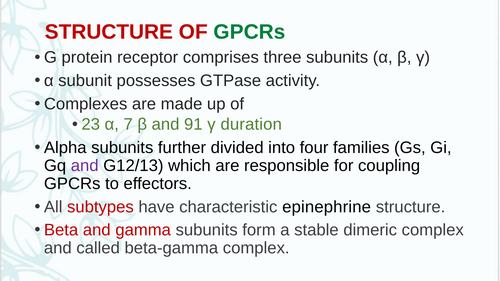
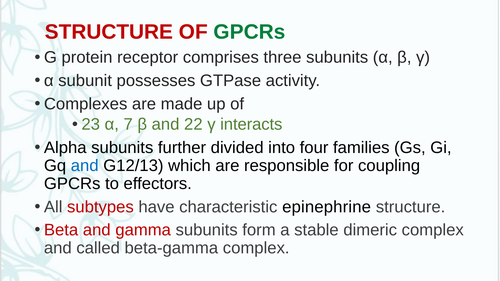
91: 91 -> 22 (193, 125)
duration: duration -> interacts (251, 125)
and colour: purple -> blue (85, 166)
